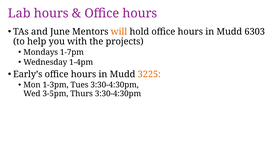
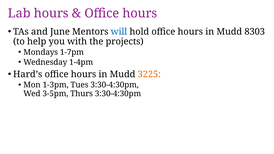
will colour: orange -> blue (119, 32)
6303: 6303 -> 8303 (255, 32)
Early’s: Early’s -> Hard’s (28, 74)
